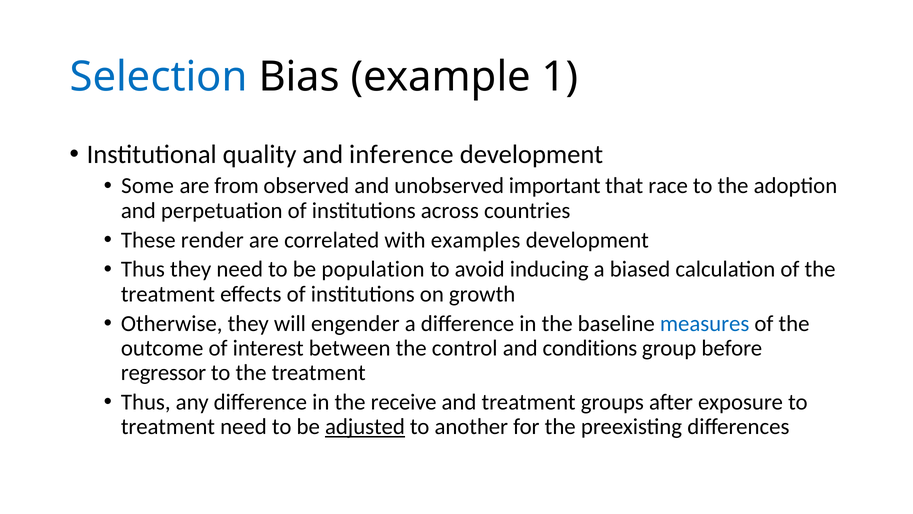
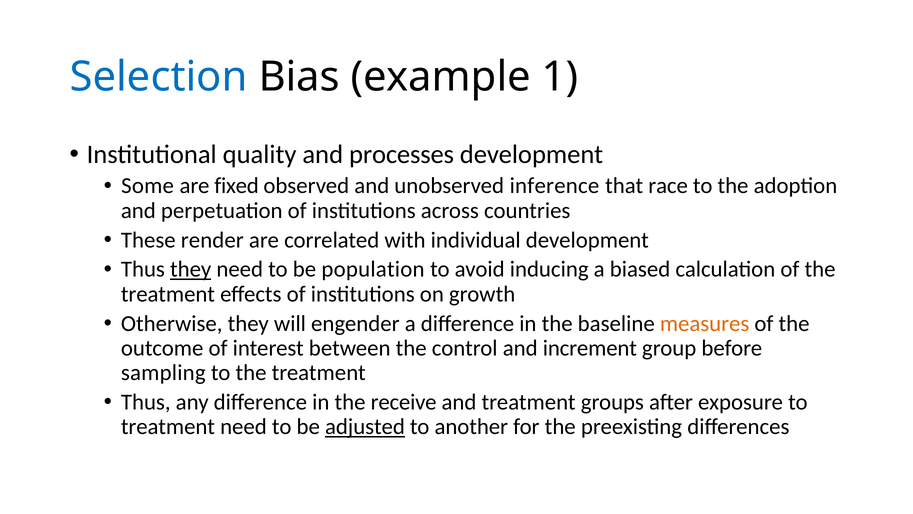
inference: inference -> processes (402, 154)
from: from -> fixed (237, 186)
important: important -> inference (554, 186)
examples: examples -> individual (476, 240)
they underline: none -> present (191, 269)
measures colour: blue -> orange (705, 323)
conditions: conditions -> increment (590, 348)
regressor: regressor -> sampling (163, 372)
